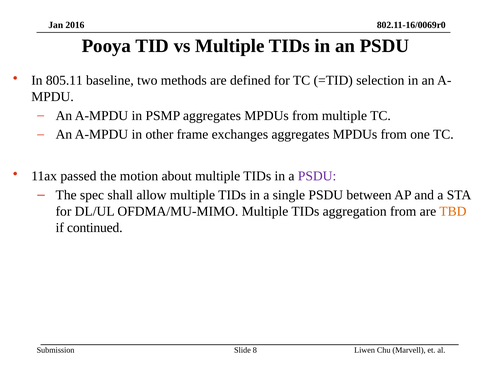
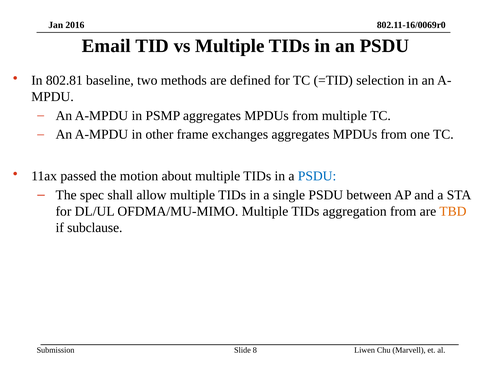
Pooya: Pooya -> Email (106, 46)
805.11: 805.11 -> 802.81 (64, 80)
PSDU colour: purple -> blue (317, 176)
continued: continued -> subclause (95, 228)
